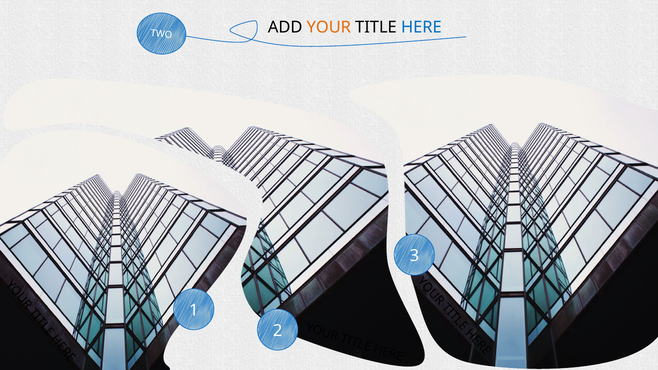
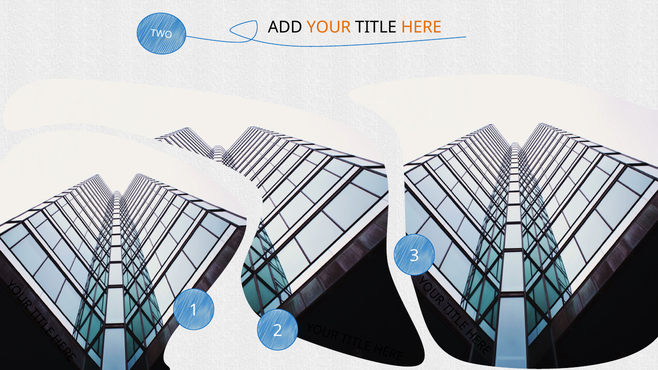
HERE colour: blue -> orange (421, 27)
